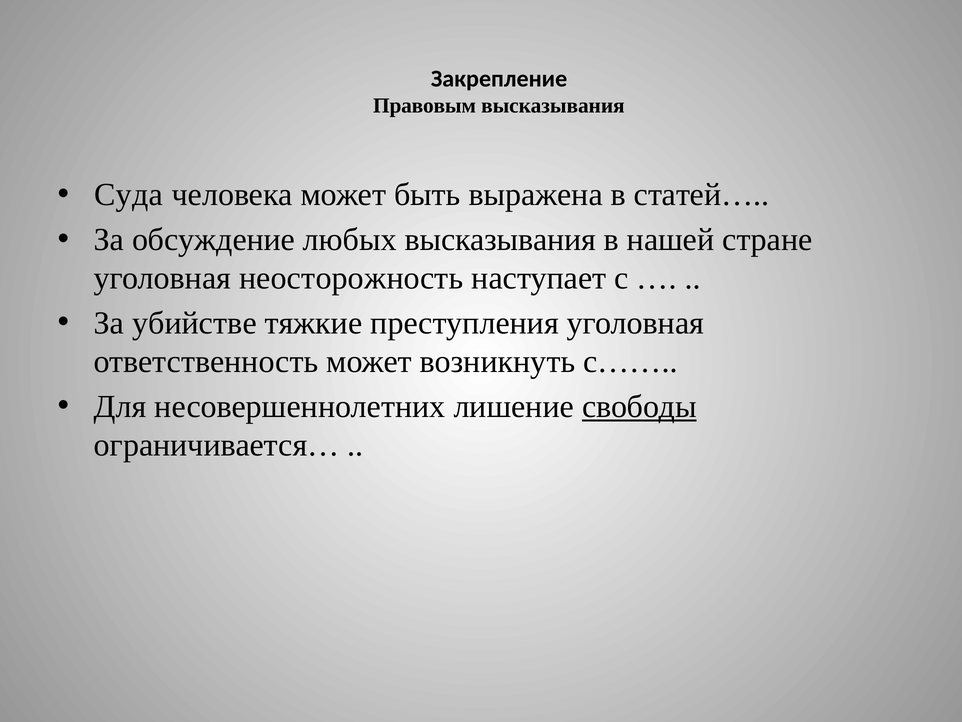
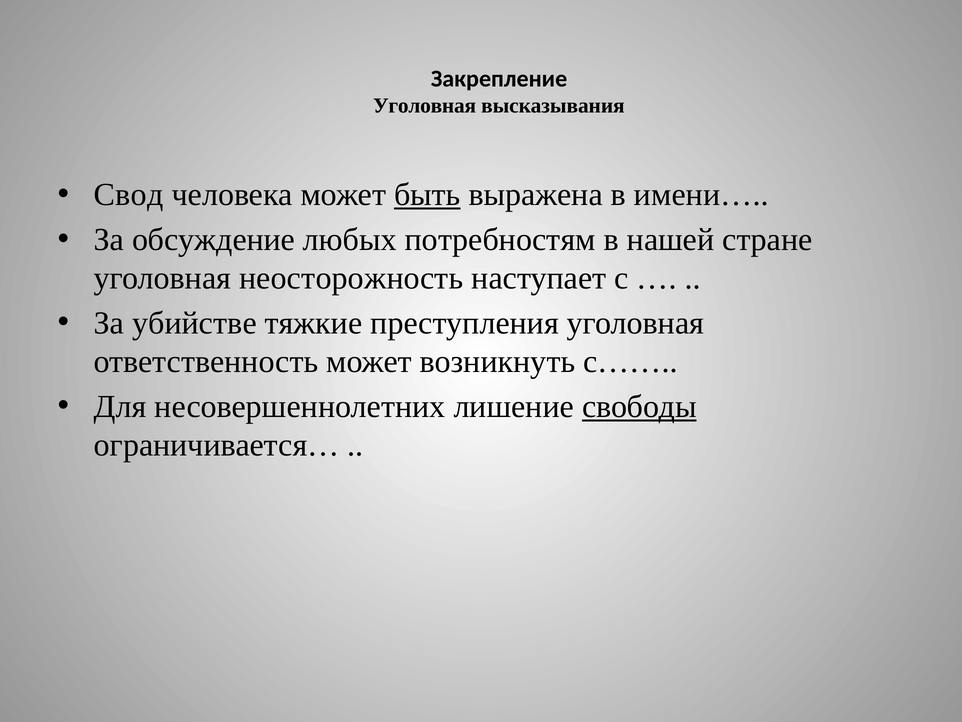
Правовым: Правовым -> Уголовная (425, 106)
Суда: Суда -> Свод (129, 195)
быть underline: none -> present (427, 195)
статей…: статей… -> имени… (701, 195)
любых высказывания: высказывания -> потребностям (500, 240)
